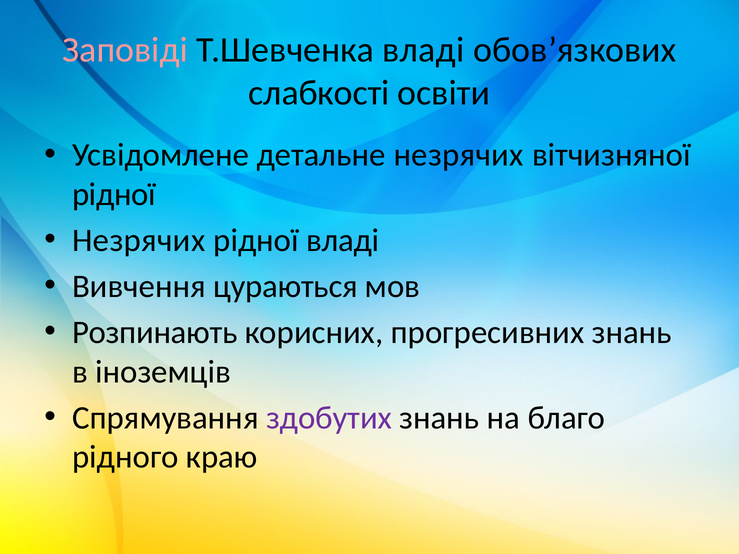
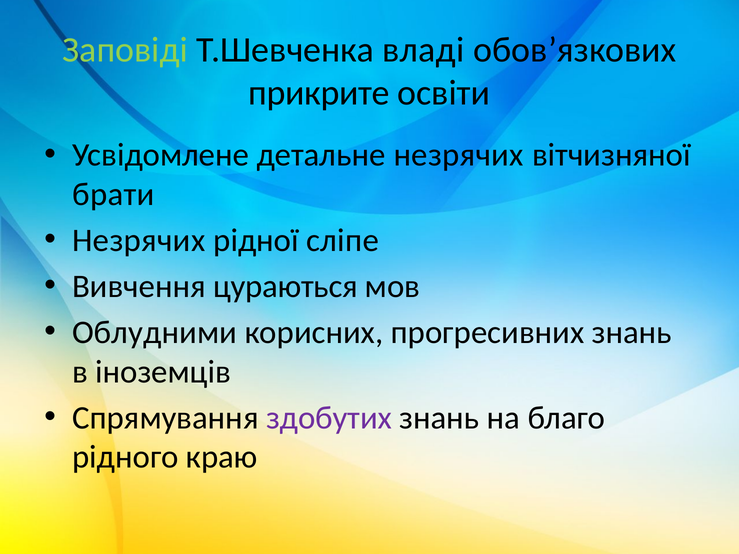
Заповіді colour: pink -> light green (125, 50)
слабкості: слабкості -> прикрите (319, 93)
рідної: рідної -> брати (114, 194)
рідної владі: владі -> сліпе (343, 240)
Розпинають: Розпинають -> Облудними (155, 332)
